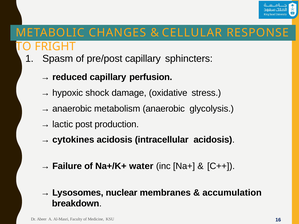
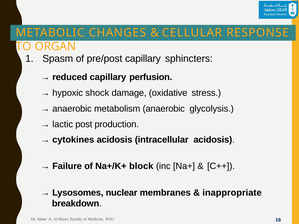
FRIGHT: FRIGHT -> ORGAN (55, 47)
water: water -> block (141, 166)
accumulation: accumulation -> inappropriate (232, 193)
